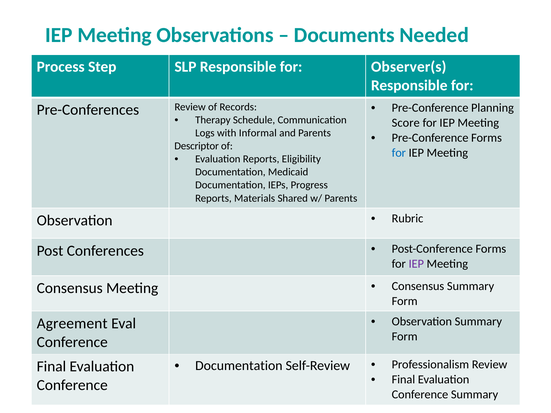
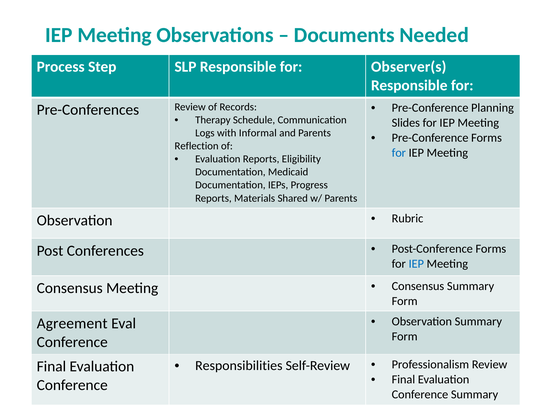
Score: Score -> Slides (406, 123)
Descriptor: Descriptor -> Reflection (197, 146)
IEP colour: purple -> blue (416, 264)
Documentation: Documentation -> Responsibilities (239, 366)
